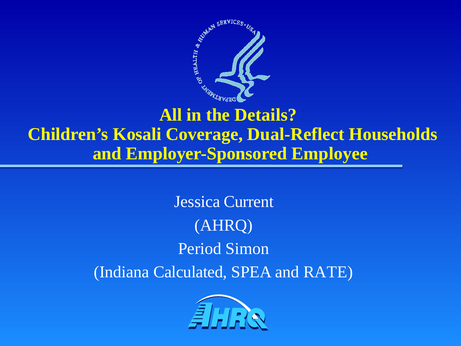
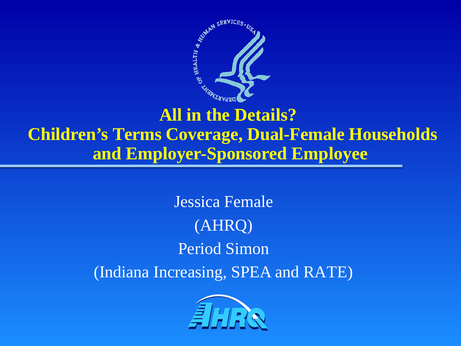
Kosali: Kosali -> Terms (137, 134)
Dual-Reflect: Dual-Reflect -> Dual-Female (296, 134)
Current: Current -> Female (249, 202)
Calculated: Calculated -> Increasing (190, 272)
